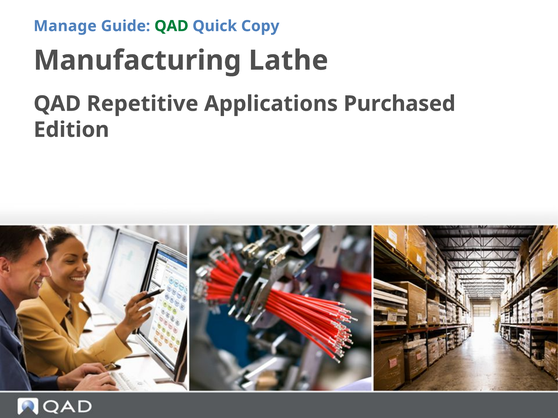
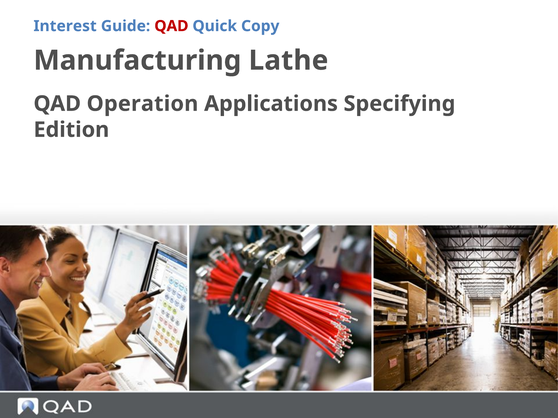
Manage: Manage -> Interest (65, 26)
QAD colour: green -> red (171, 26)
Repetitive: Repetitive -> Operation (142, 104)
Purchased: Purchased -> Specifying (399, 104)
